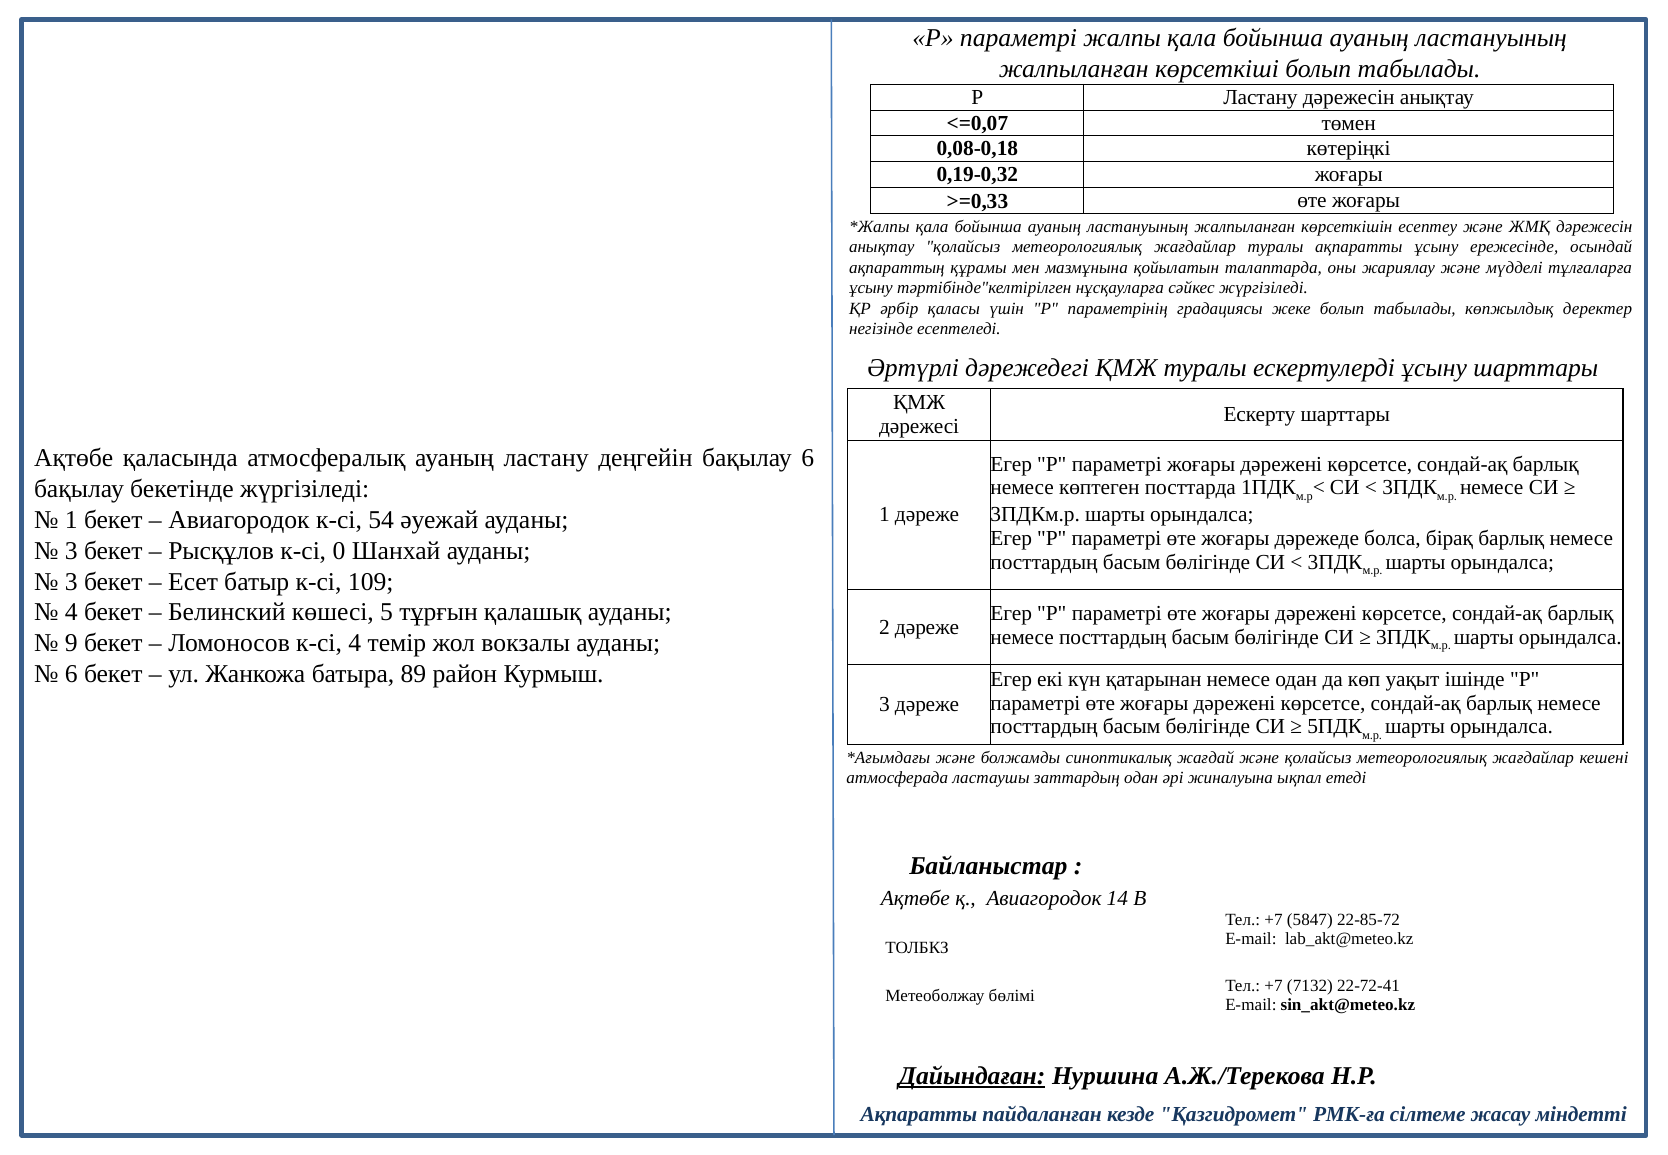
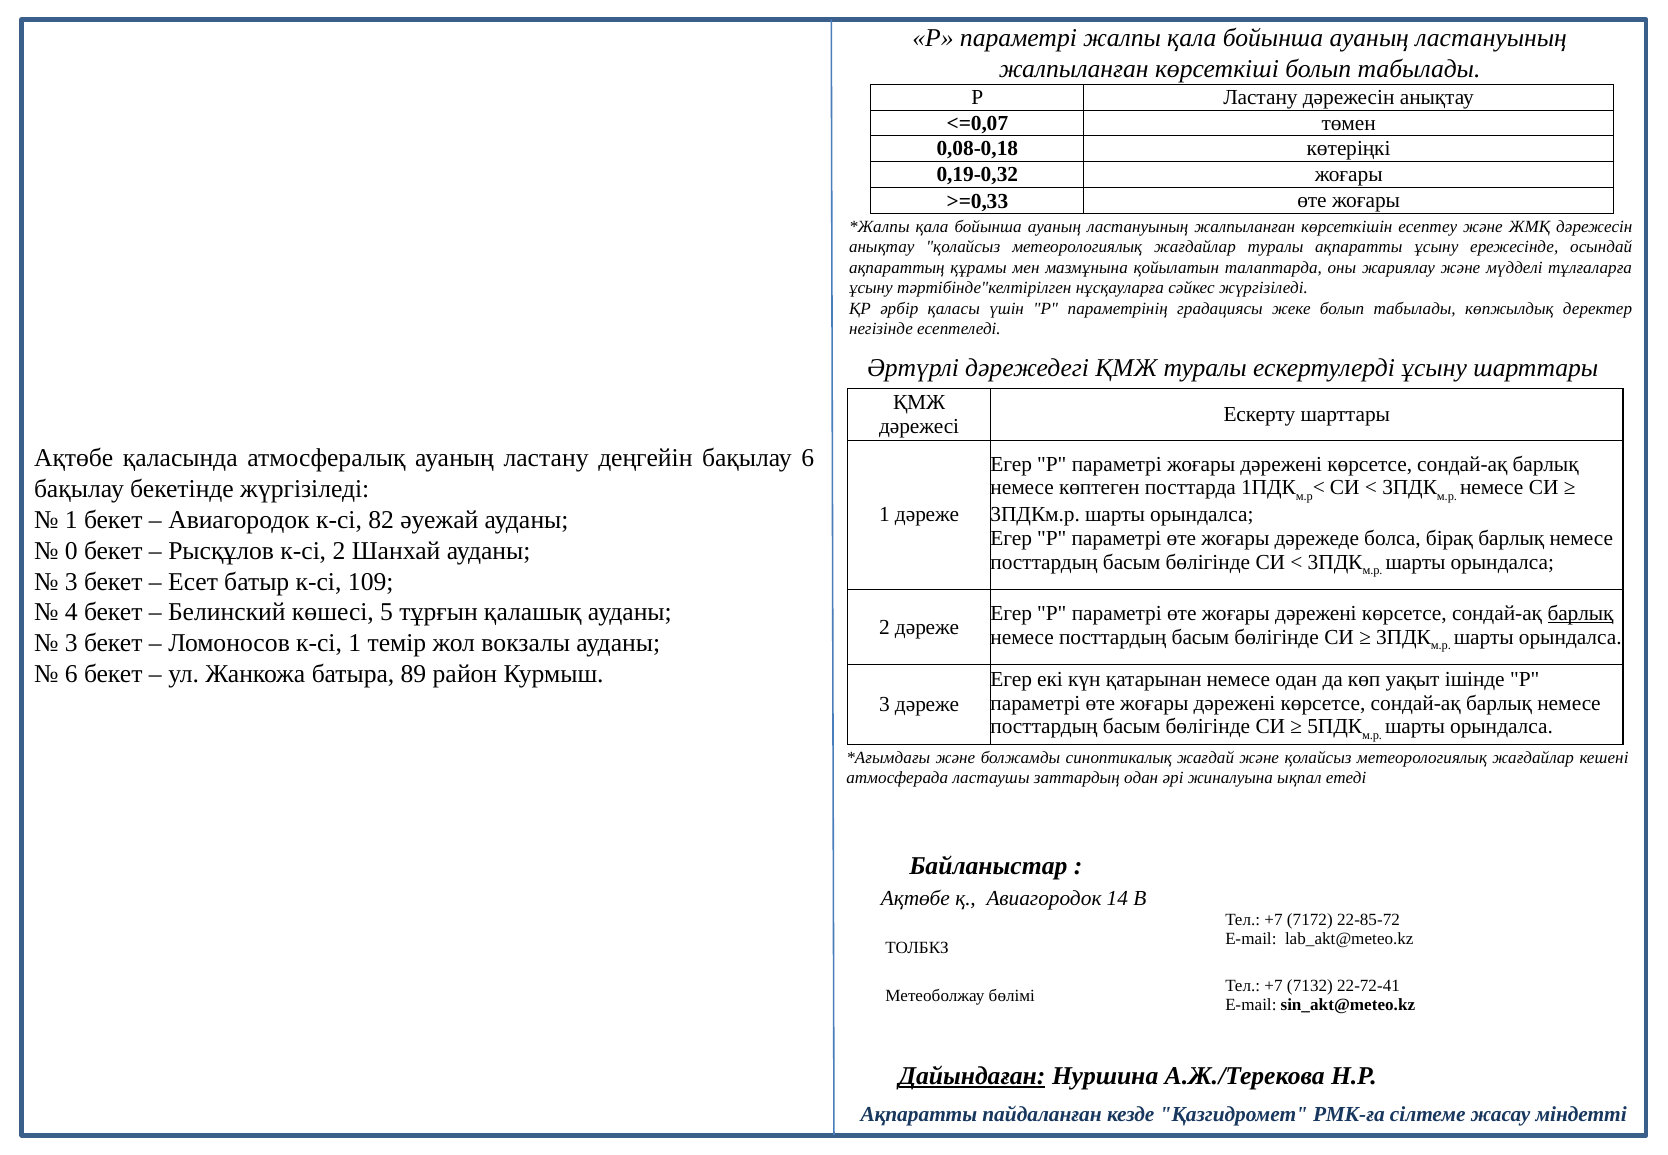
54: 54 -> 82 (381, 520)
3: 3 -> 0 (71, 551)
к-сі 0: 0 -> 2 (339, 551)
барлық underline: none -> present (1580, 613)
9: 9 -> 3 (71, 643)
к-сі 4: 4 -> 1 (355, 643)
5847: 5847 -> 7172 (1310, 919)
